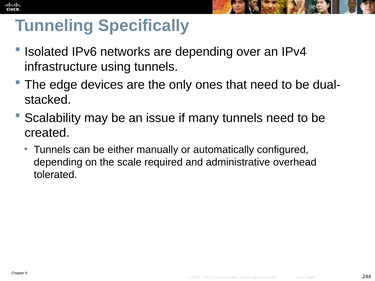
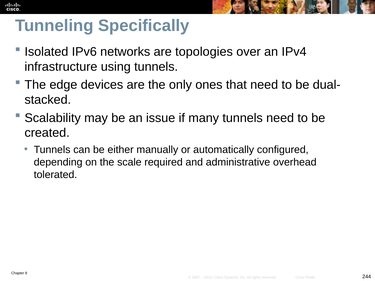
are depending: depending -> topologies (204, 52)
